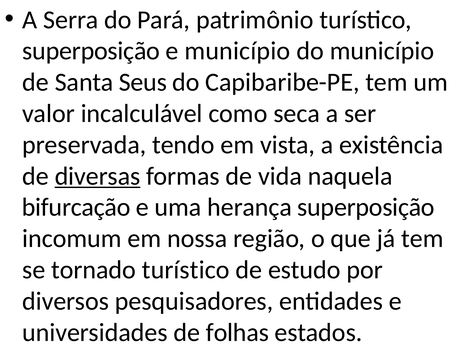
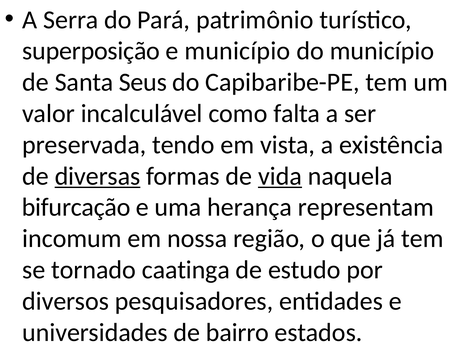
seca: seca -> falta (297, 114)
vida underline: none -> present (280, 176)
herança superposição: superposição -> representam (366, 207)
tornado turístico: turístico -> caatinga (186, 270)
folhas: folhas -> bairro (237, 332)
